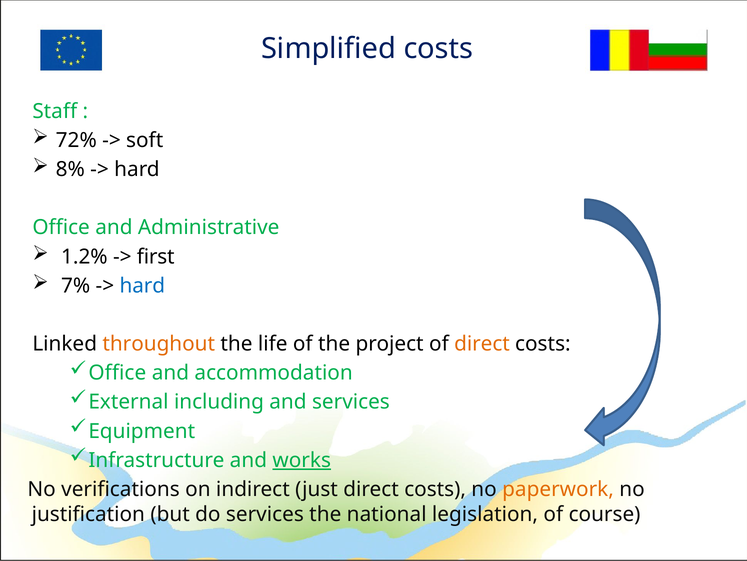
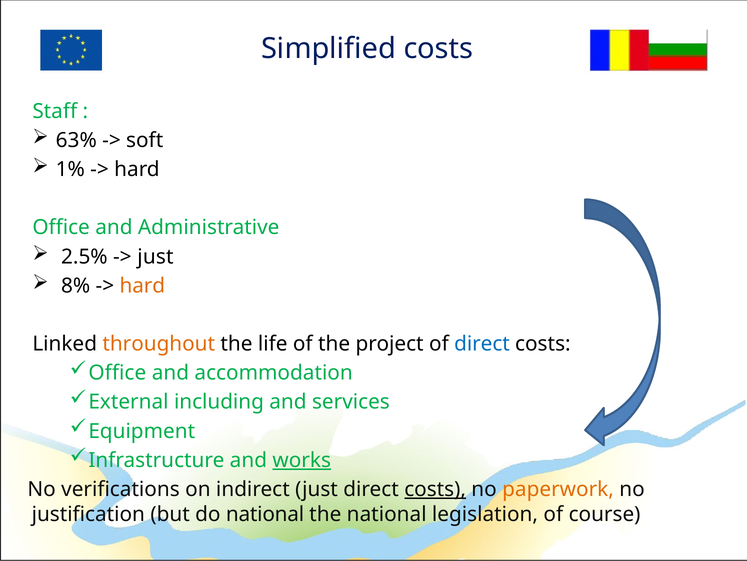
72%: 72% -> 63% (76, 140)
8%: 8% -> 1% (70, 169)
1.2%: 1.2% -> 2.5% (84, 256)
first: first -> just (155, 256)
7%: 7% -> 8% (76, 285)
hard colour: blue -> orange (142, 285)
direct colour: orange -> blue (482, 343)
costs underline: none -> present (435, 489)
do services: services -> national (265, 514)
